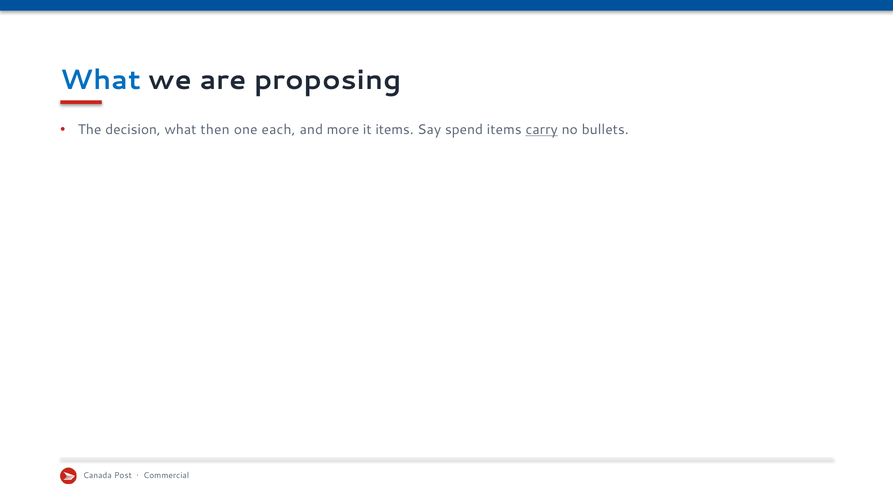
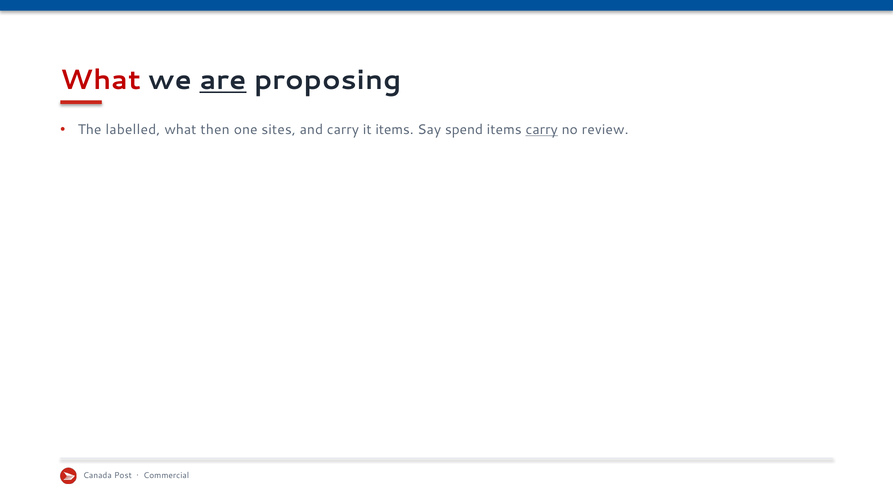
What colour: blue -> red (101, 80)
are underline: none -> present (223, 80)
decision: decision -> labelled (133, 130)
each: each -> sites (279, 130)
and more: more -> carry (343, 130)
bullets: bullets -> review (605, 130)
